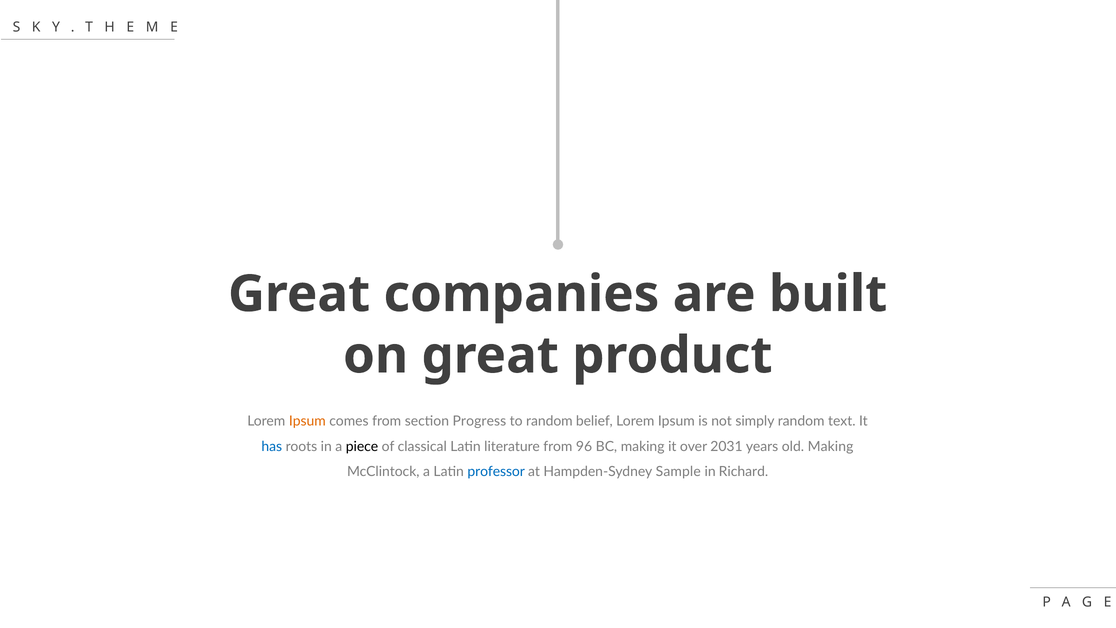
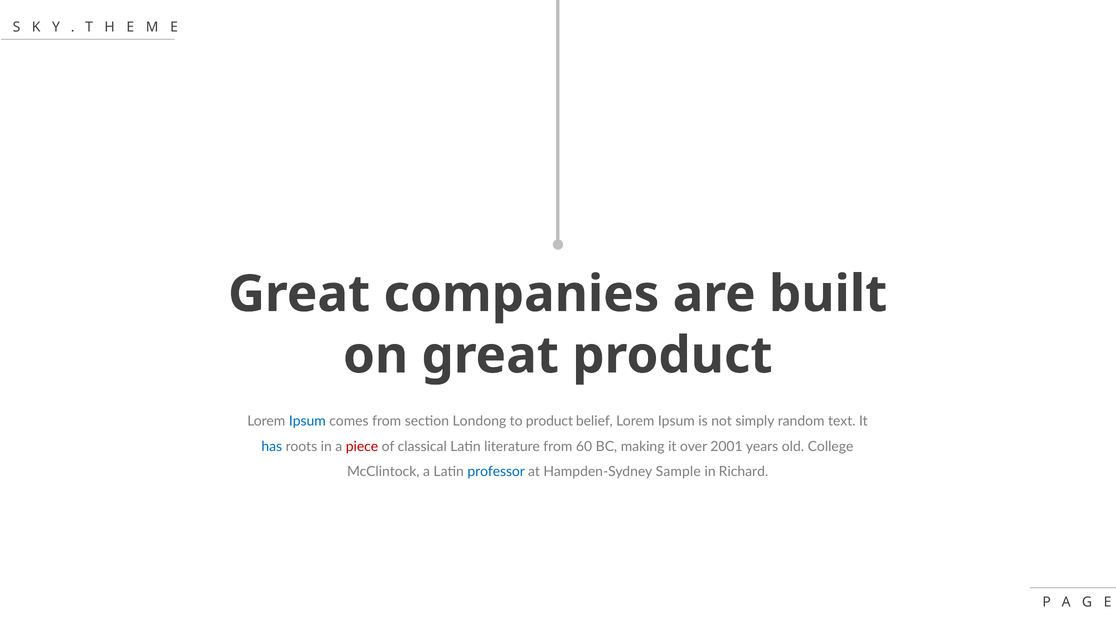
Ipsum colour: orange -> blue (307, 421)
Progress: Progress -> Londong (479, 421)
to random: random -> product (549, 421)
piece colour: black -> red (362, 446)
96: 96 -> 60 (584, 446)
2031: 2031 -> 2001 (726, 446)
old Making: Making -> College (831, 446)
